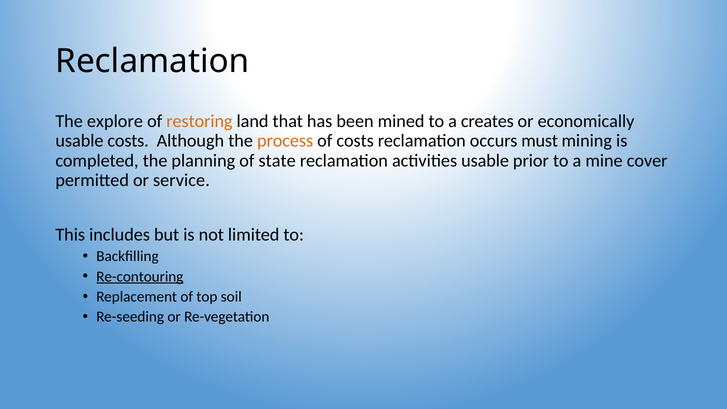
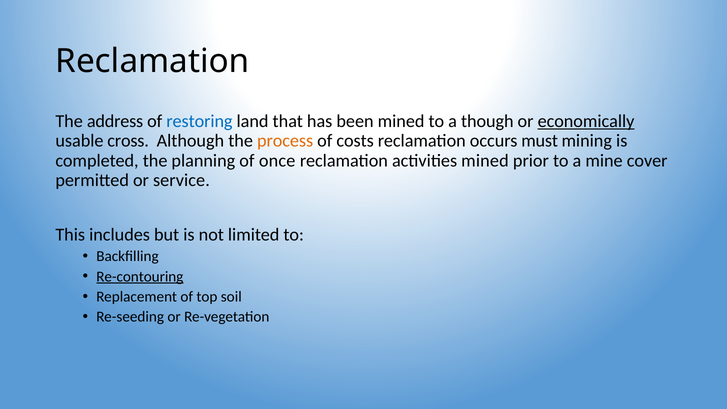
explore: explore -> address (115, 121)
restoring colour: orange -> blue (199, 121)
creates: creates -> though (487, 121)
economically underline: none -> present (586, 121)
usable costs: costs -> cross (128, 141)
state: state -> once (277, 161)
activities usable: usable -> mined (485, 161)
